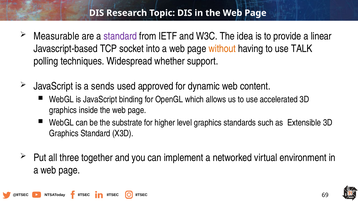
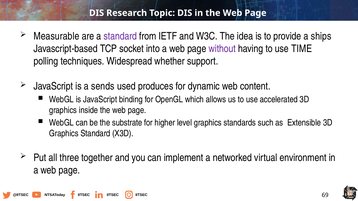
linear: linear -> ships (321, 36)
without colour: orange -> purple (222, 49)
TALK: TALK -> TIME (302, 49)
approved: approved -> produces (156, 86)
